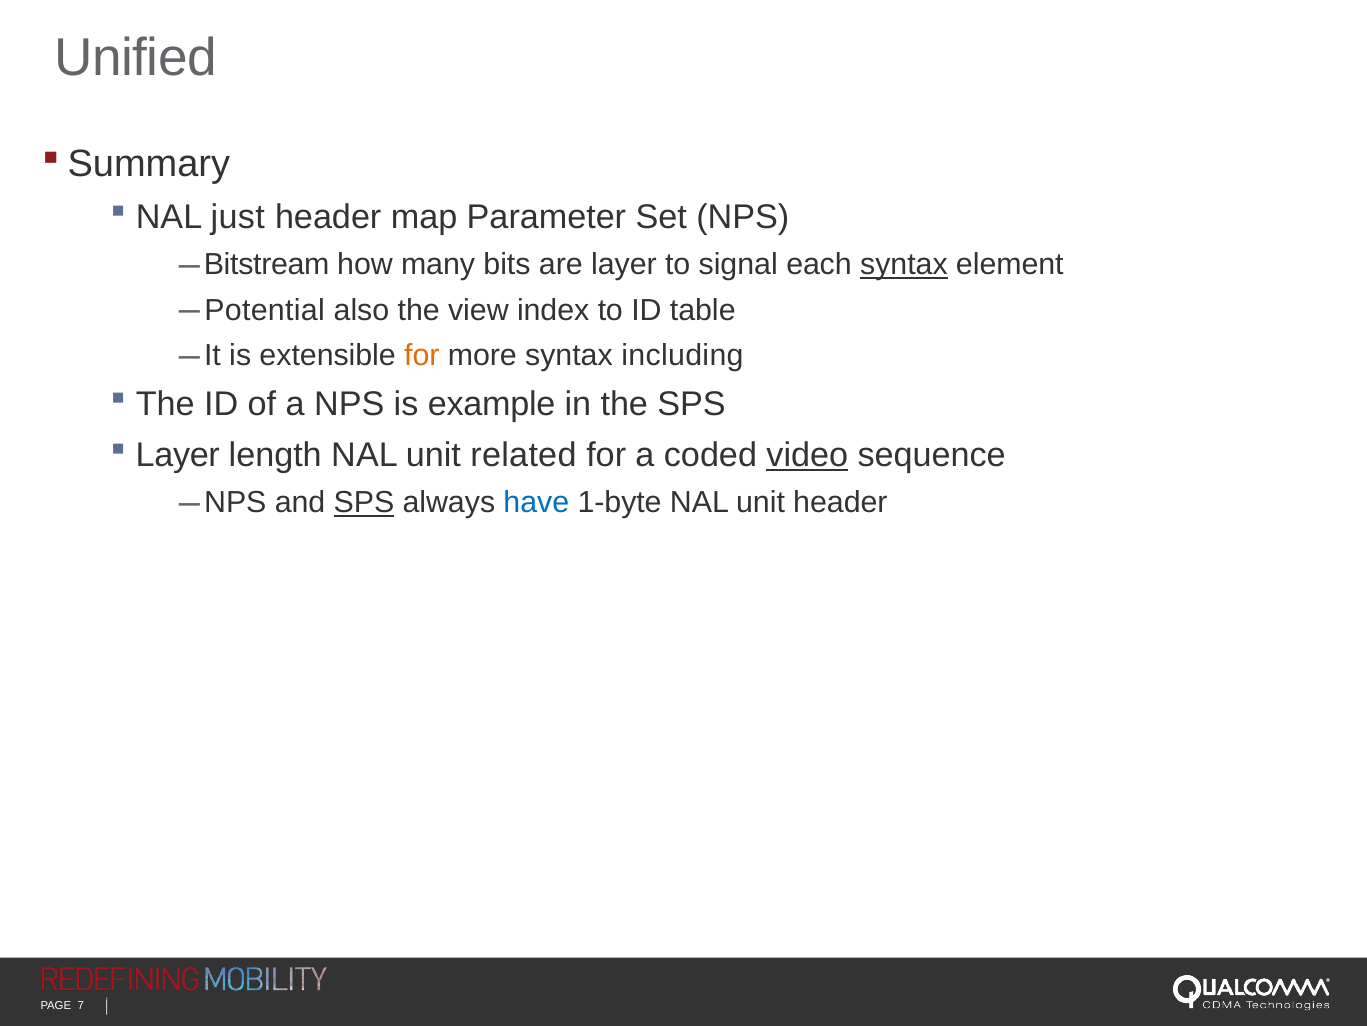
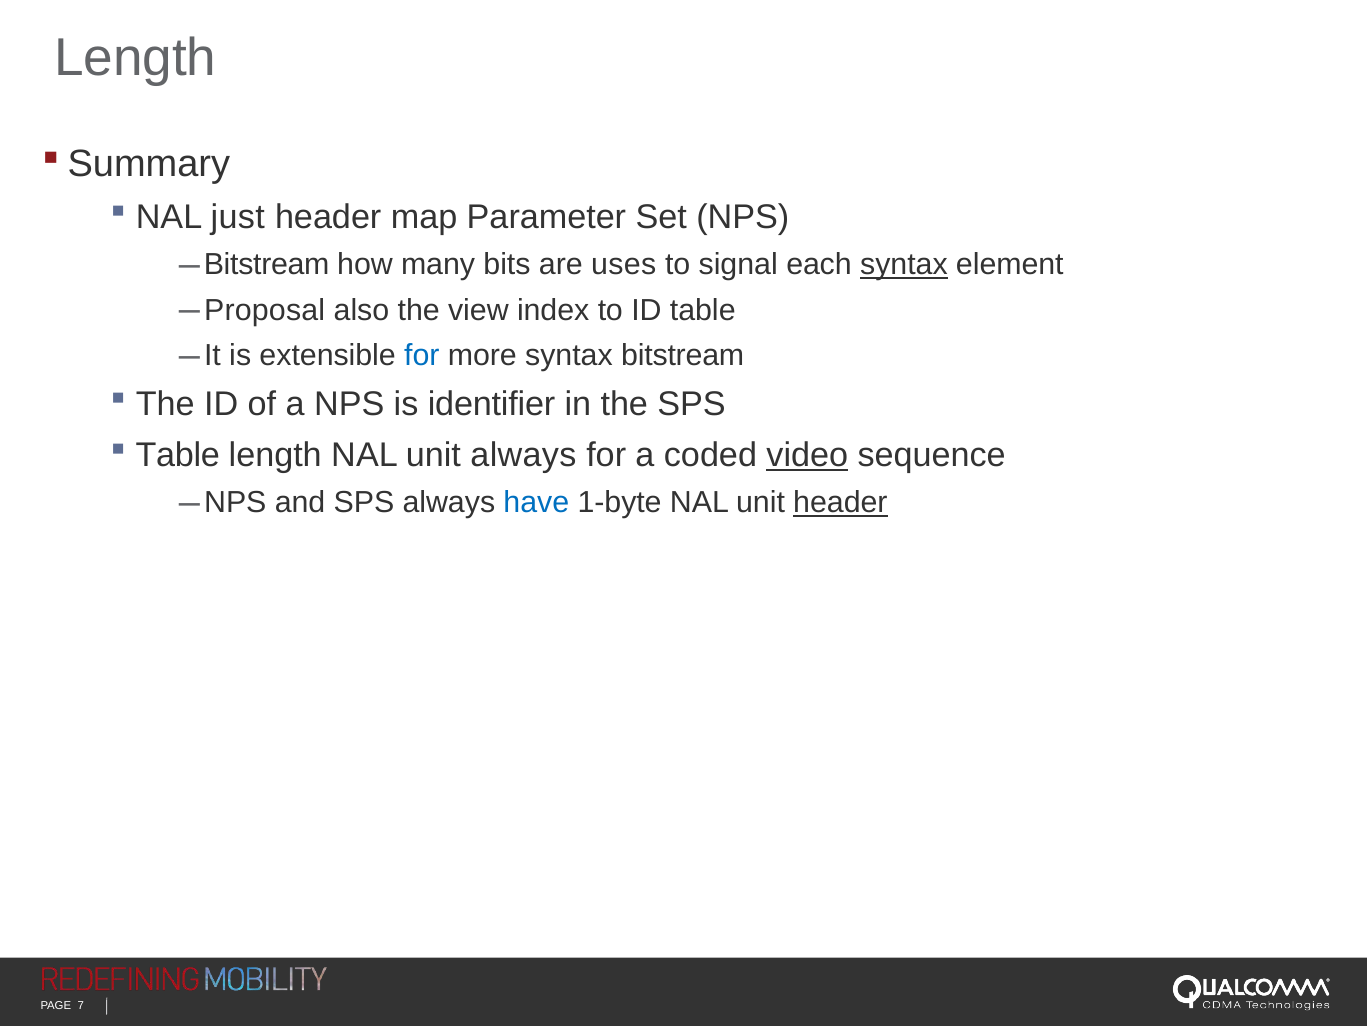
Unified: Unified -> Length (135, 58)
are layer: layer -> uses (624, 265)
Potential: Potential -> Proposal (265, 310)
for colour: orange -> blue (422, 355)
syntax including: including -> bitstream (683, 355)
example: example -> identifier (492, 404)
Layer: Layer -> Table (178, 455)
unit related: related -> always (523, 455)
SPS underline: present -> none (364, 502)
header underline: none -> present (840, 502)
